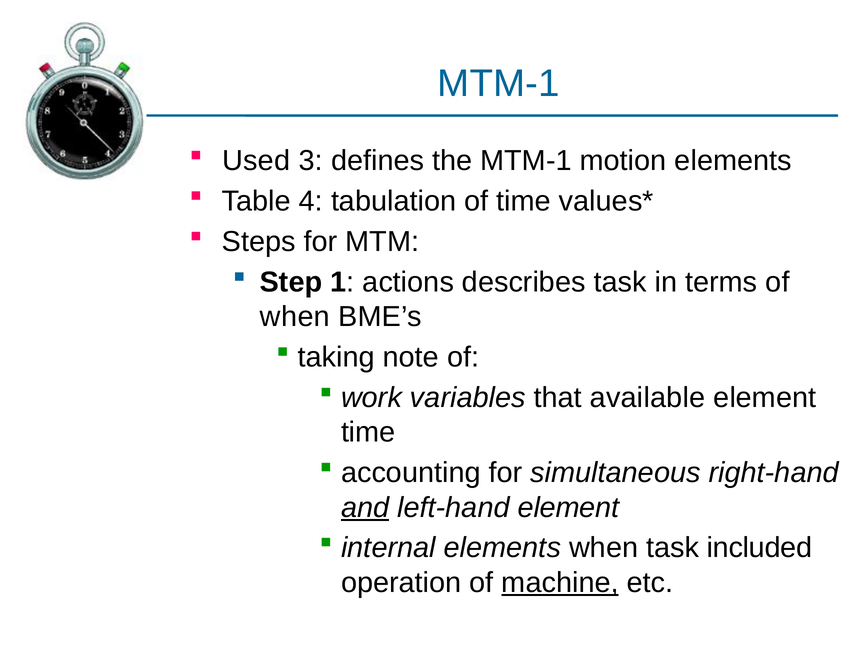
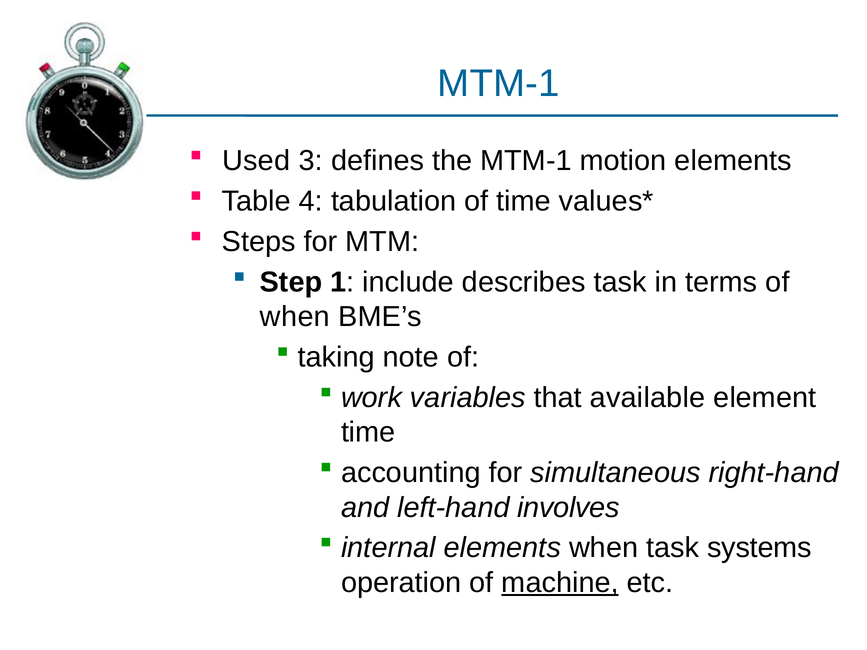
actions: actions -> include (408, 282)
and underline: present -> none (365, 508)
left-hand element: element -> involves (568, 508)
included: included -> systems (759, 548)
